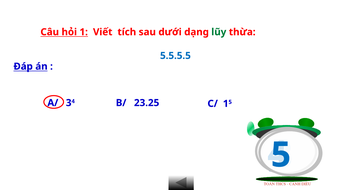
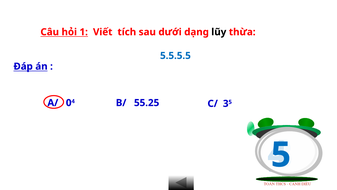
lũy colour: green -> black (219, 32)
3: 3 -> 0 (69, 103)
23.25: 23.25 -> 55.25 (147, 103)
C/ 1: 1 -> 3 (226, 103)
